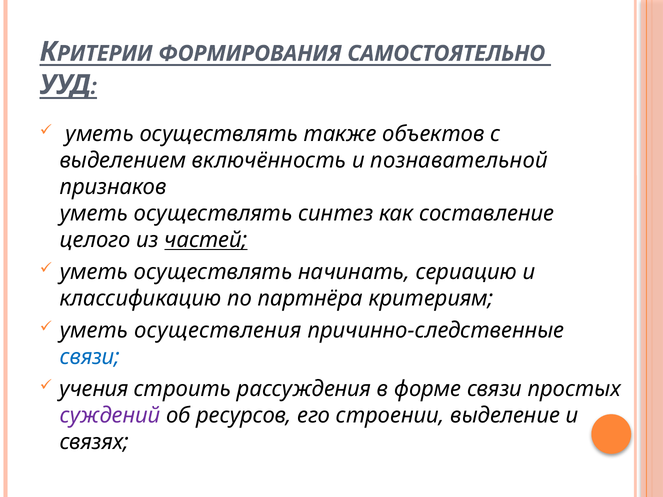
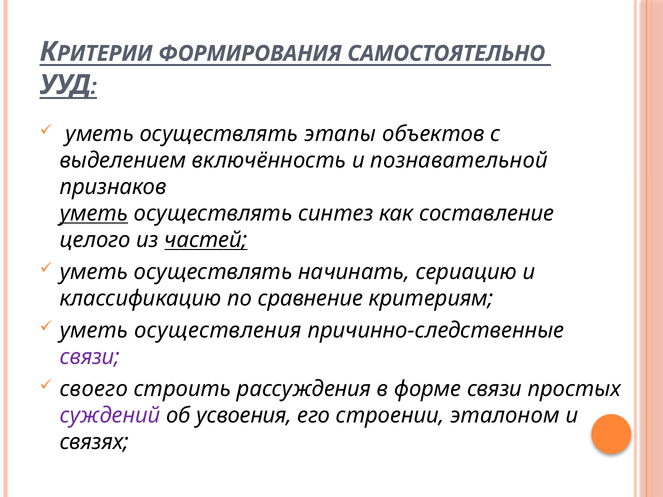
также: также -> этапы (340, 134)
уметь underline: none -> present (94, 214)
партнёра: партнёра -> сравнение (310, 299)
связи colour: blue -> purple (90, 357)
учения: учения -> своего (94, 389)
ресурсов: ресурсов -> усвоения (244, 416)
выделение: выделение -> эталоном (505, 416)
